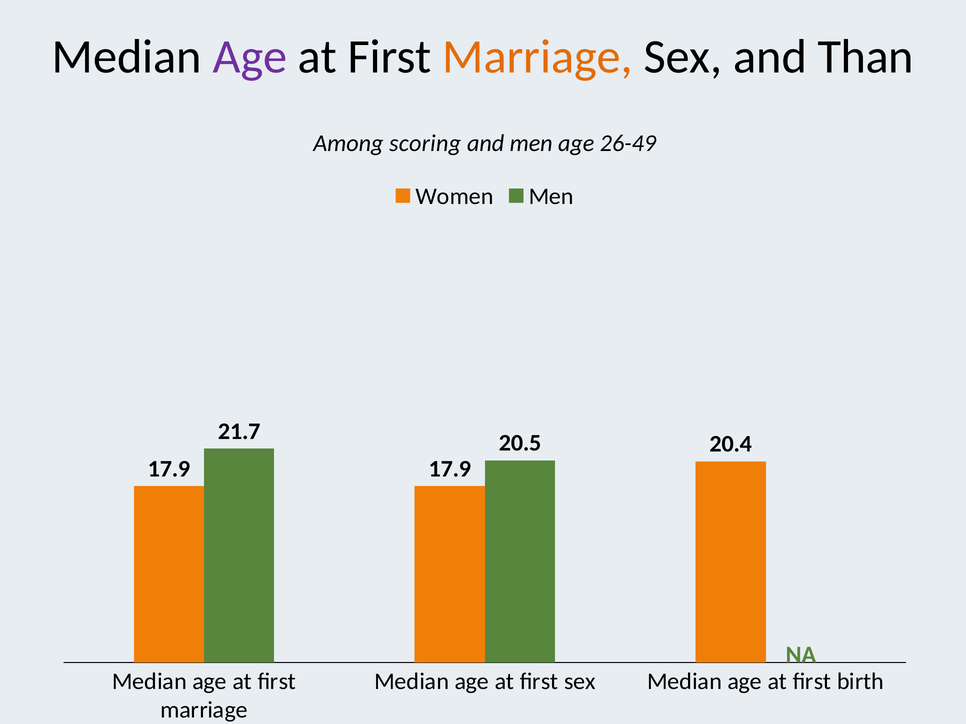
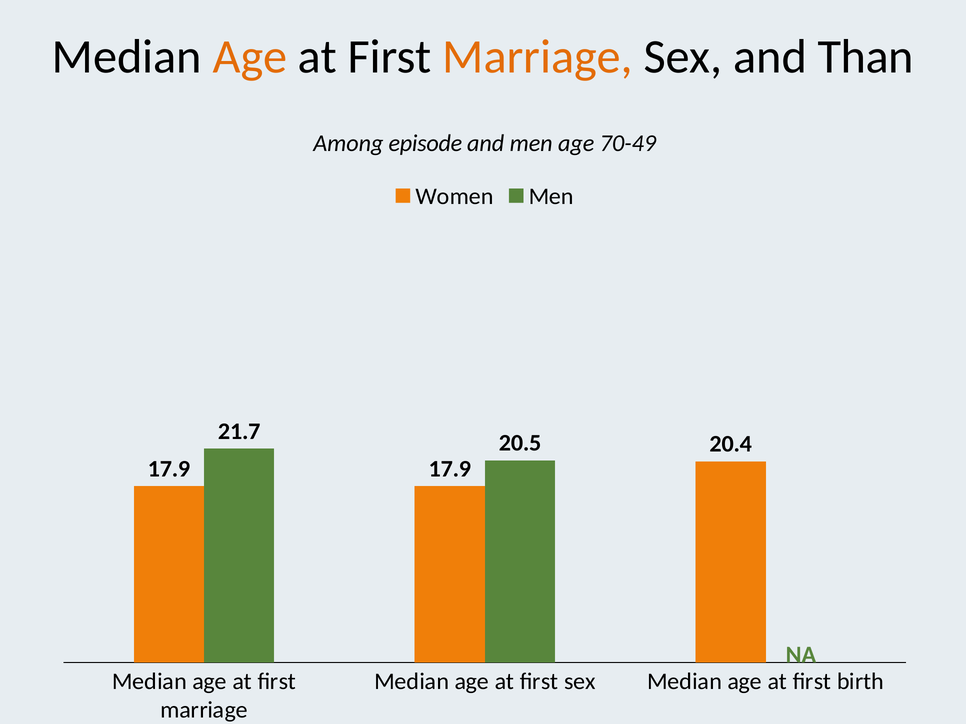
Age colour: purple -> orange (250, 57)
scoring: scoring -> episode (425, 144)
26-49: 26-49 -> 70-49 (628, 144)
